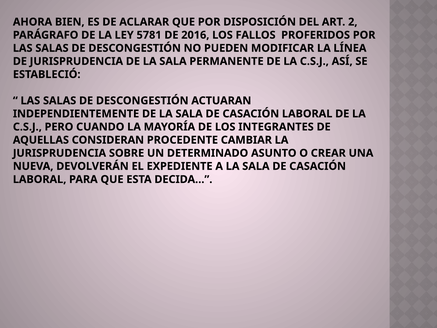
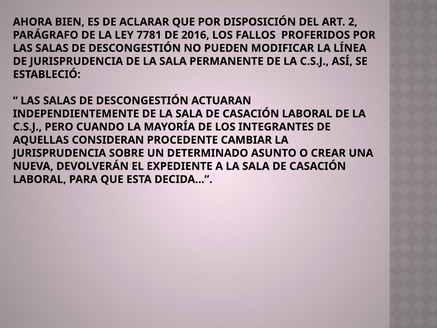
5781: 5781 -> 7781 (149, 35)
